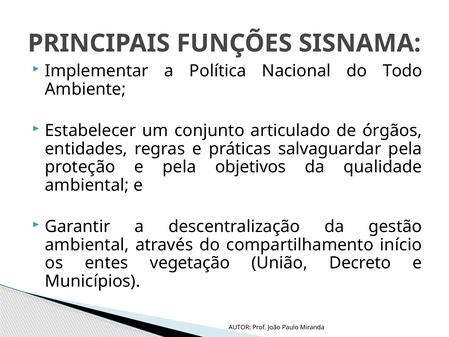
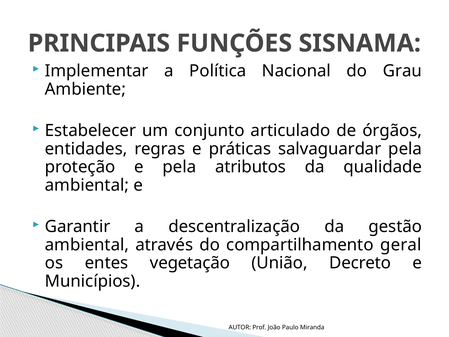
Todo: Todo -> Grau (402, 71)
objetivos: objetivos -> atributos (251, 167)
início: início -> geral (401, 245)
